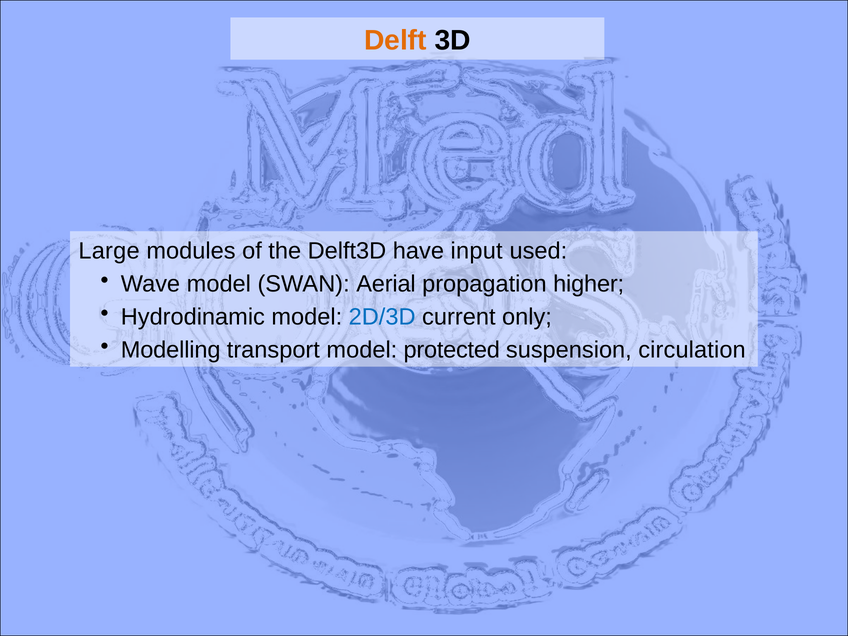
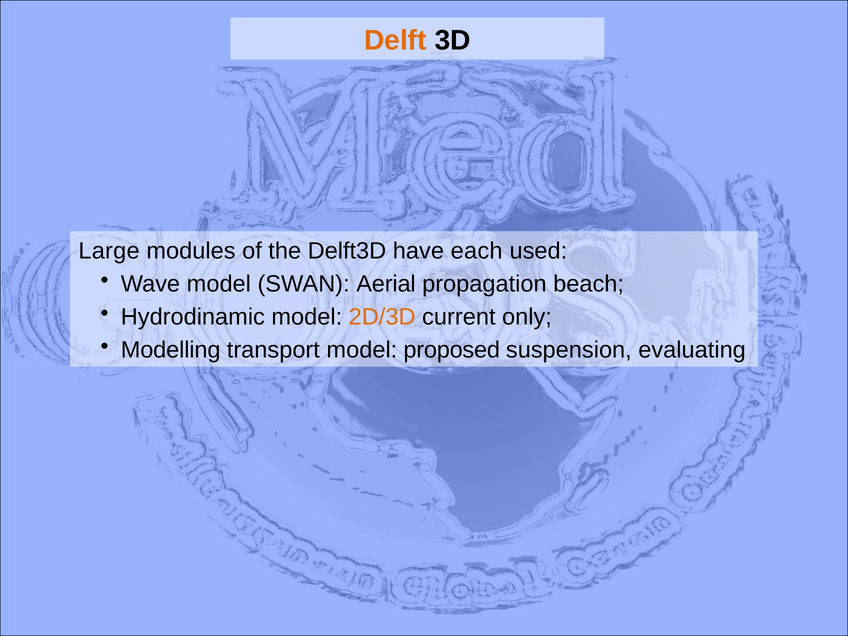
input: input -> each (477, 251)
higher: higher -> beach (589, 284)
2D/3D colour: blue -> orange (382, 317)
protected: protected -> proposed (452, 350)
circulation: circulation -> evaluating (692, 350)
